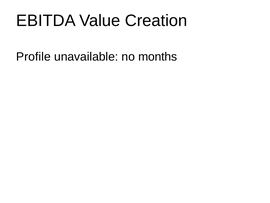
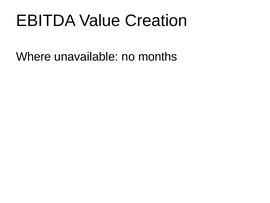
Profile: Profile -> Where (34, 57)
